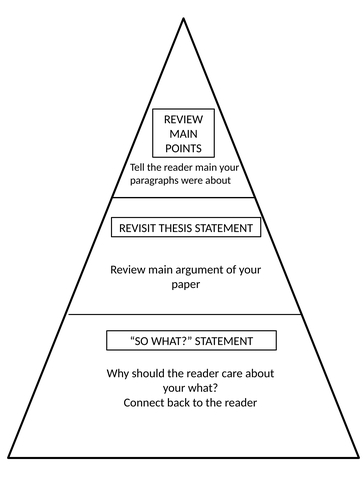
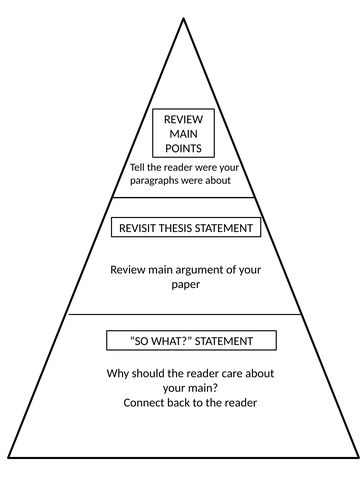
reader main: main -> were (206, 167)
your what: what -> main (203, 388)
